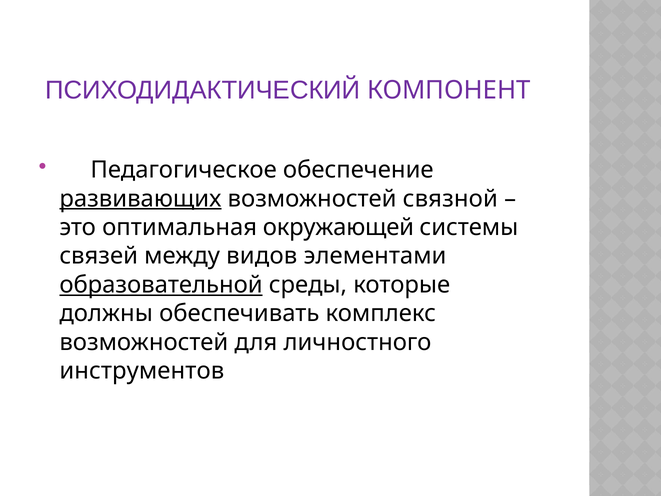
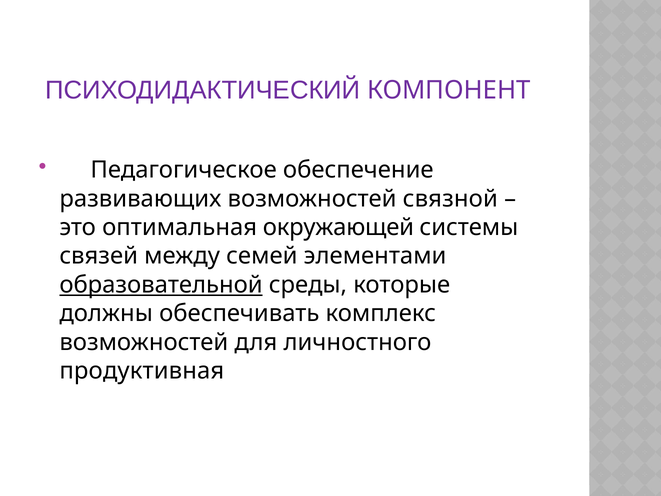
развивающих underline: present -> none (140, 199)
видов: видов -> семей (262, 256)
инструментов: инструментов -> продуктивная (142, 371)
